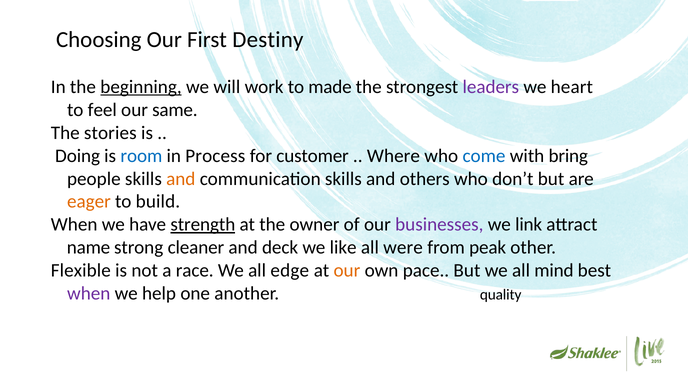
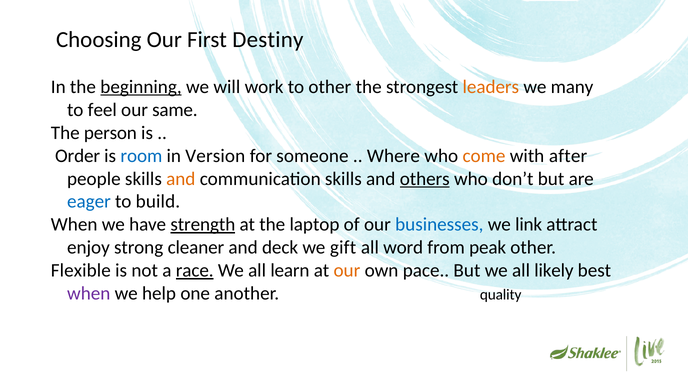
to made: made -> other (330, 87)
leaders colour: purple -> orange (491, 87)
heart: heart -> many (572, 87)
stories: stories -> person (110, 133)
Doing: Doing -> Order (78, 156)
Process: Process -> Version (215, 156)
customer: customer -> someone (312, 156)
come colour: blue -> orange (484, 156)
bring: bring -> after (568, 156)
others underline: none -> present (425, 179)
eager colour: orange -> blue (89, 202)
owner: owner -> laptop (314, 225)
businesses colour: purple -> blue (439, 225)
name: name -> enjoy (88, 248)
like: like -> gift (343, 248)
were: were -> word (403, 248)
race underline: none -> present (195, 270)
edge: edge -> learn (290, 270)
mind: mind -> likely (554, 270)
